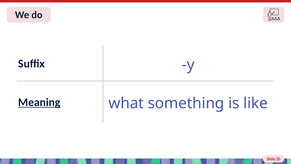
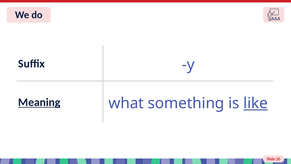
like underline: none -> present (256, 103)
